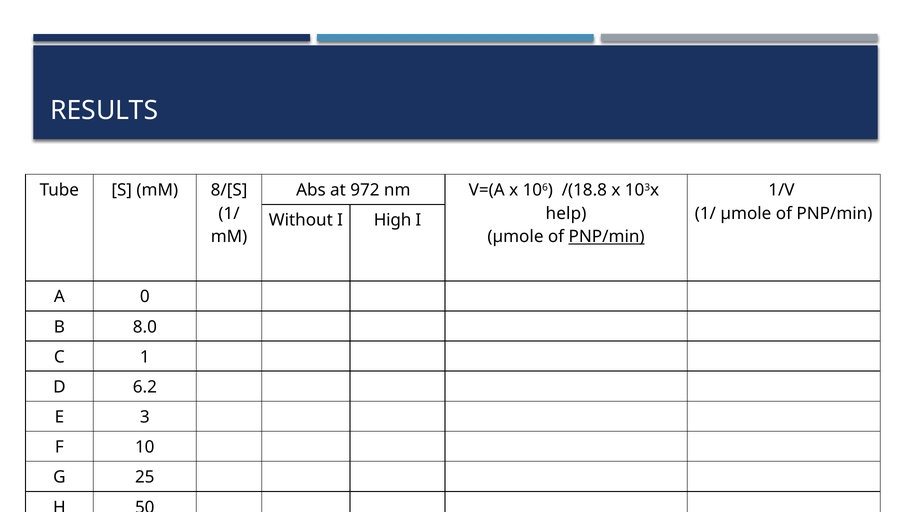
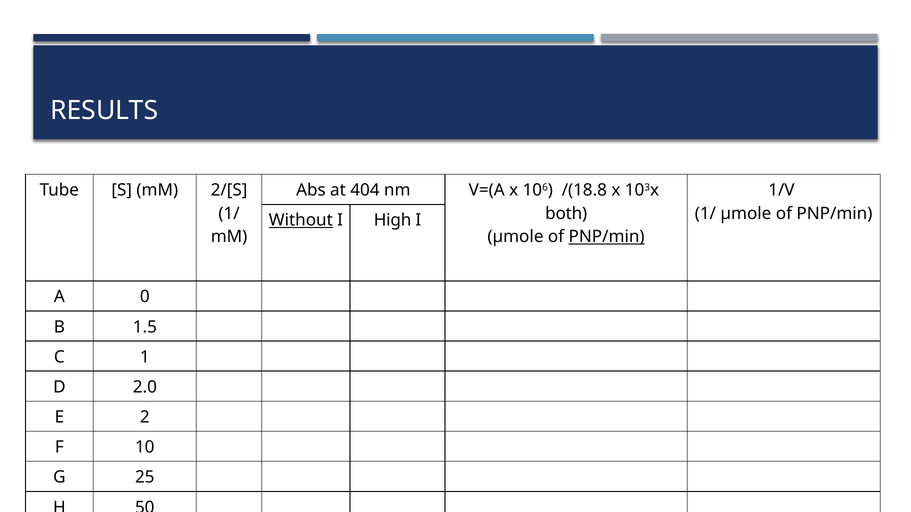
8/[S: 8/[S -> 2/[S (229, 190)
972: 972 -> 404 (365, 190)
help: help -> both (566, 214)
Without underline: none -> present (301, 221)
8.0: 8.0 -> 1.5 (145, 327)
6.2: 6.2 -> 2.0 (145, 387)
3: 3 -> 2 (145, 418)
